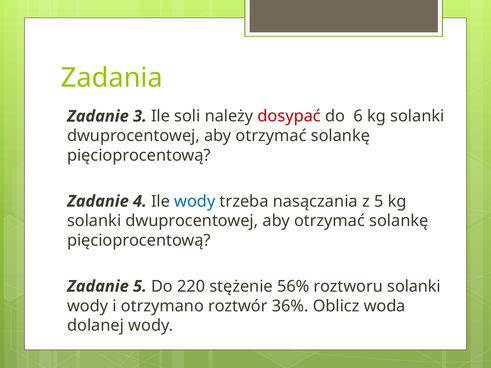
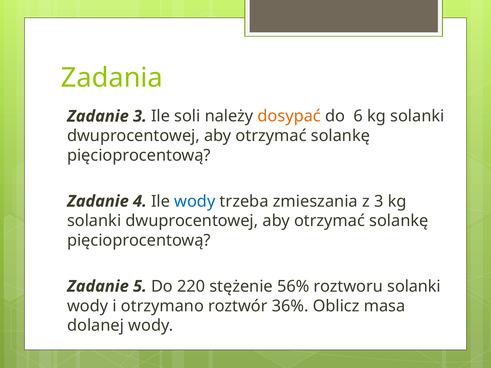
dosypać colour: red -> orange (289, 116)
nasączania: nasączania -> zmieszania (315, 201)
z 5: 5 -> 3 (379, 201)
woda: woda -> masa (385, 306)
